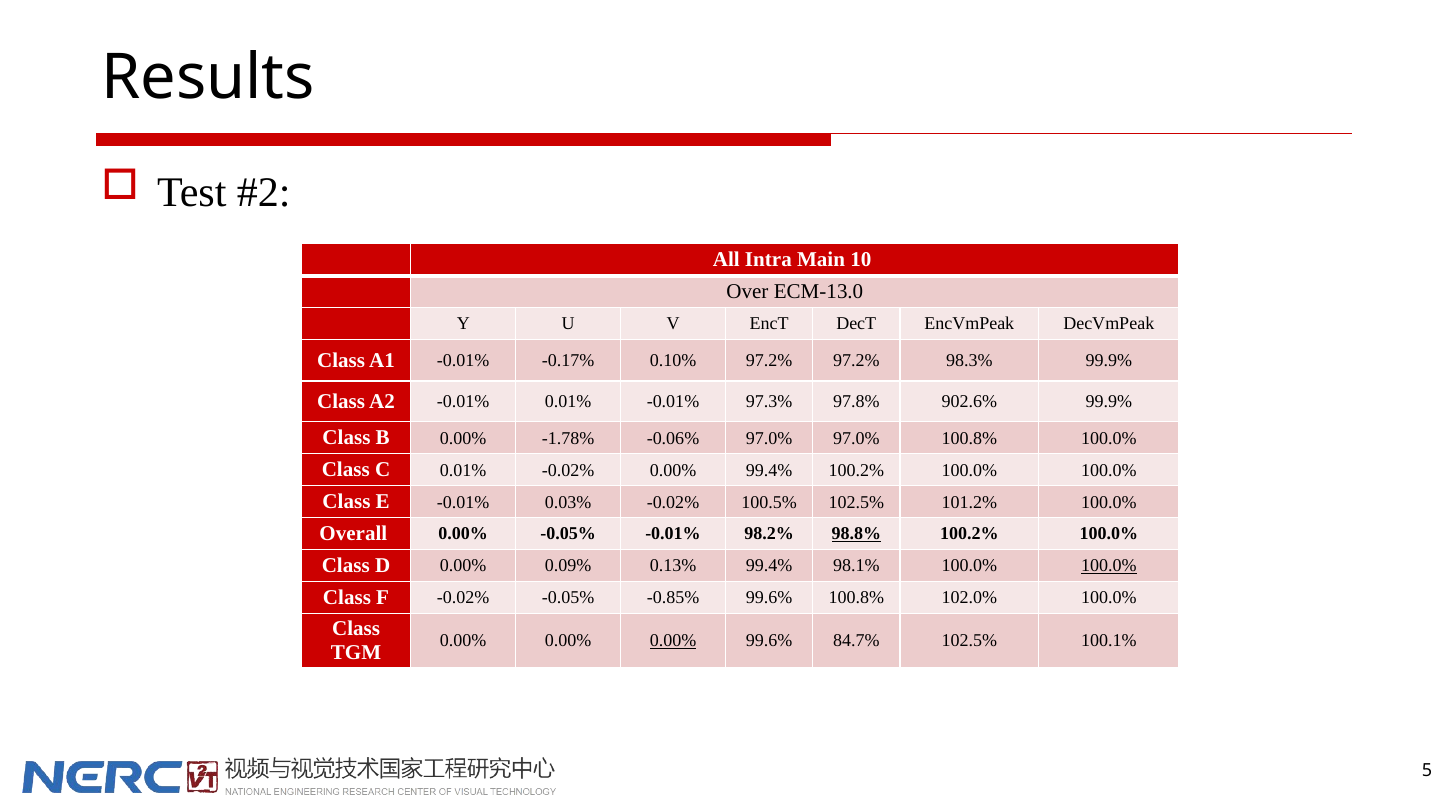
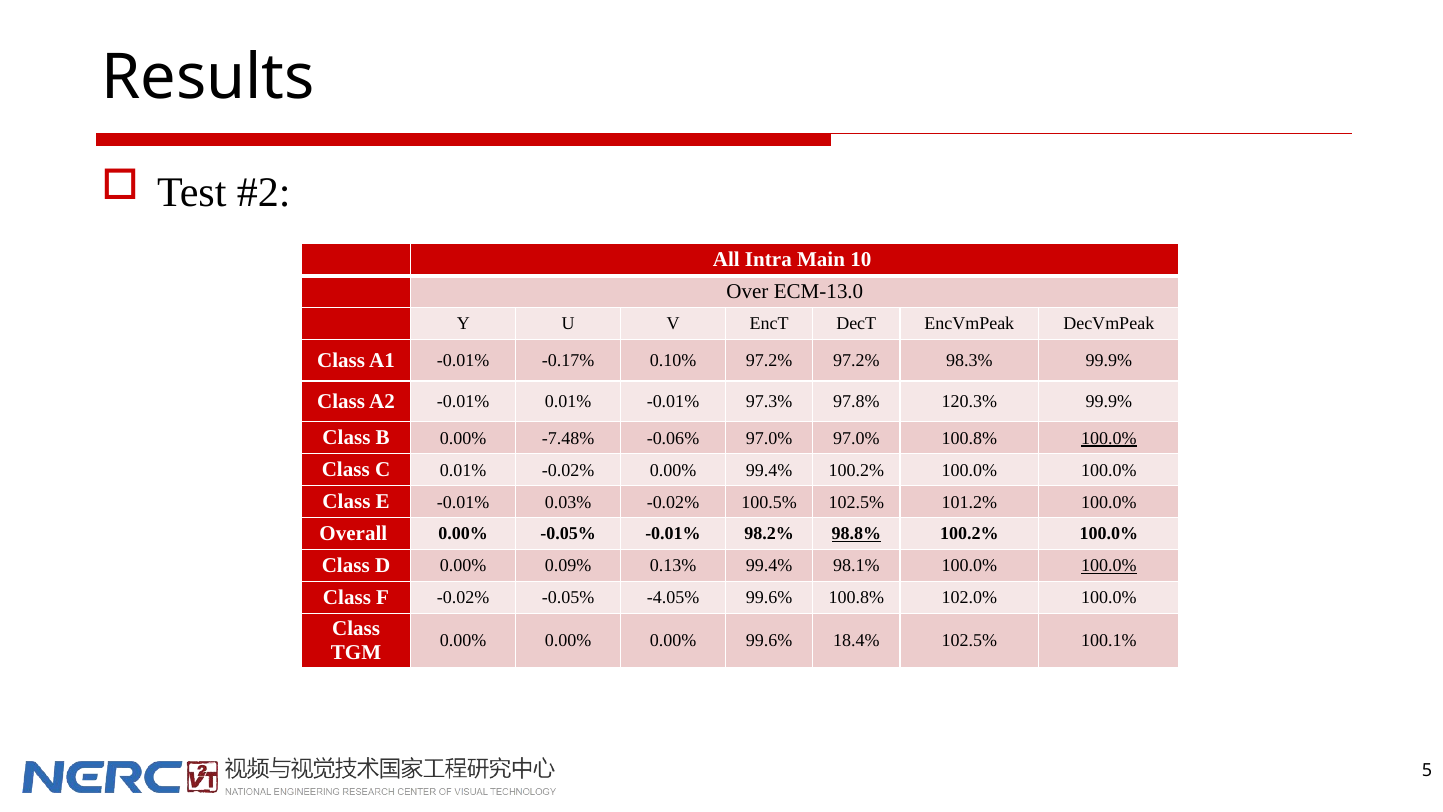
902.6%: 902.6% -> 120.3% (969, 402)
-1.78%: -1.78% -> -7.48% (568, 438)
100.0% underline: none -> present (1109, 438)
-0.85%: -0.85% -> -4.05% (673, 598)
0.00% underline: present -> none (673, 641)
84.7%: 84.7% -> 18.4% (856, 641)
